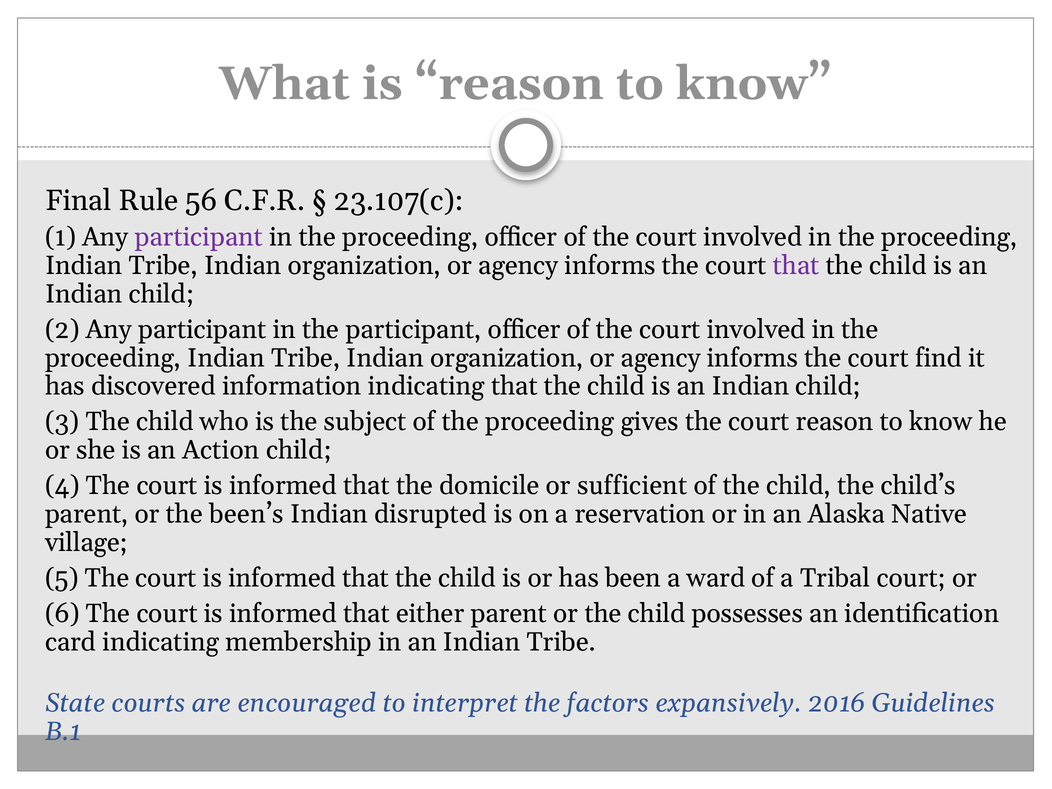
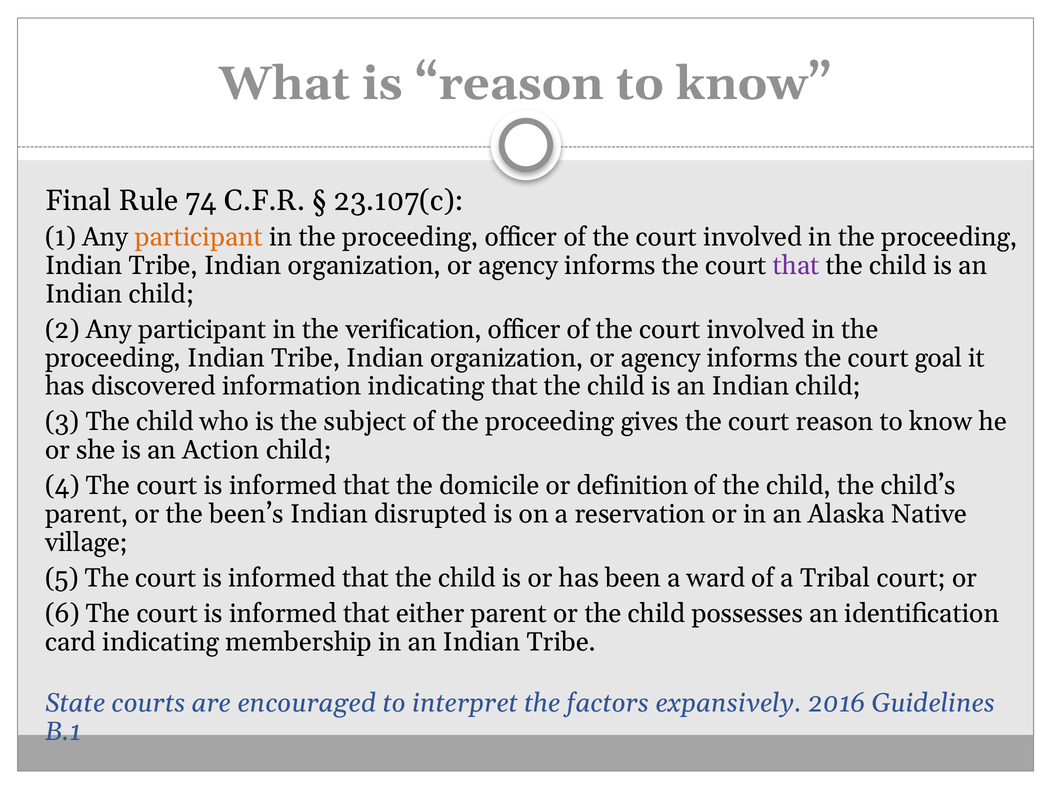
56: 56 -> 74 (201, 200)
participant colour: purple -> orange (199, 237)
the participant: participant -> verification (414, 329)
find: find -> goal (939, 358)
sufficient: sufficient -> definition (632, 486)
